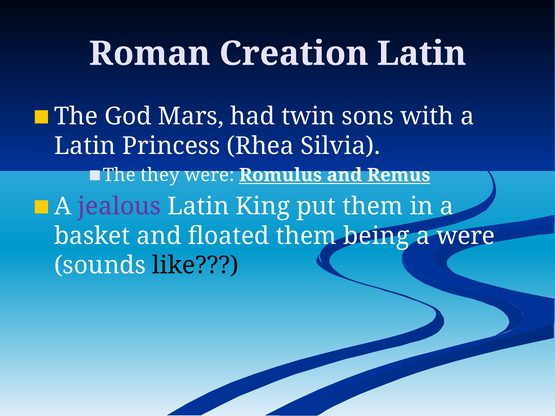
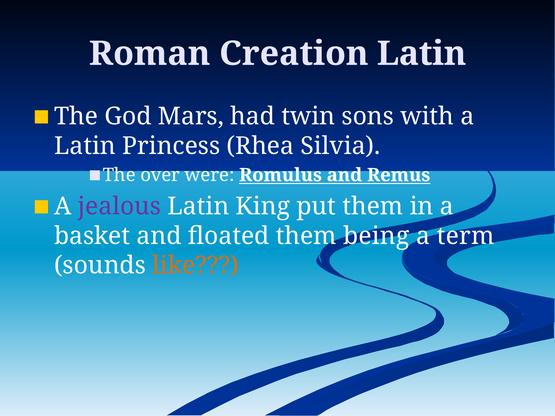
they: they -> over (160, 175)
a were: were -> term (466, 236)
like colour: black -> orange (195, 266)
